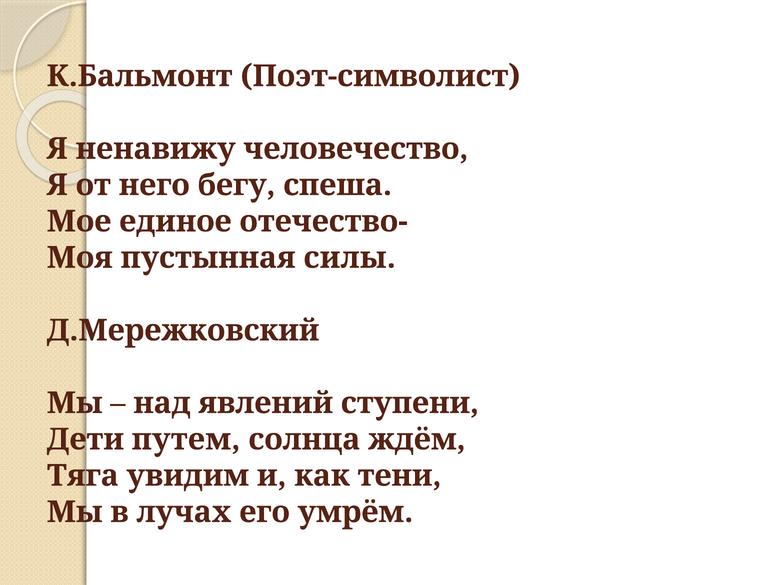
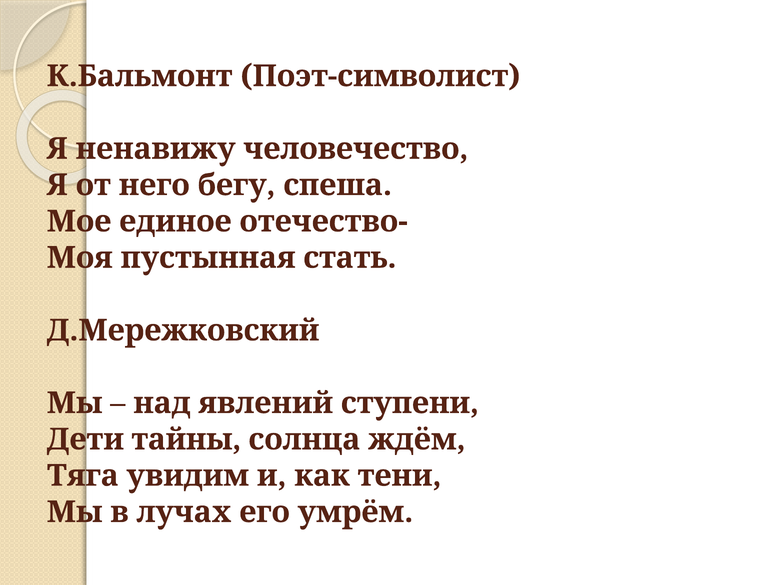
силы: силы -> стать (350, 258)
путем: путем -> тайны (186, 439)
